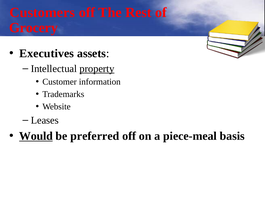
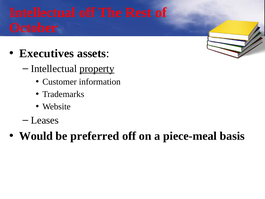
Customers: Customers -> Intellectual (42, 13)
Grocery: Grocery -> October (33, 28)
Would underline: present -> none (36, 136)
